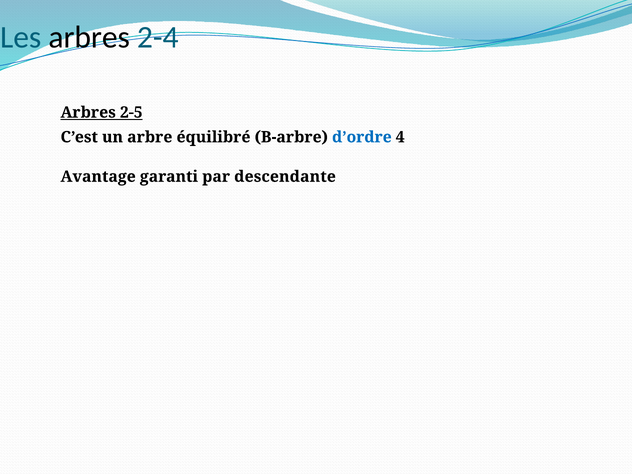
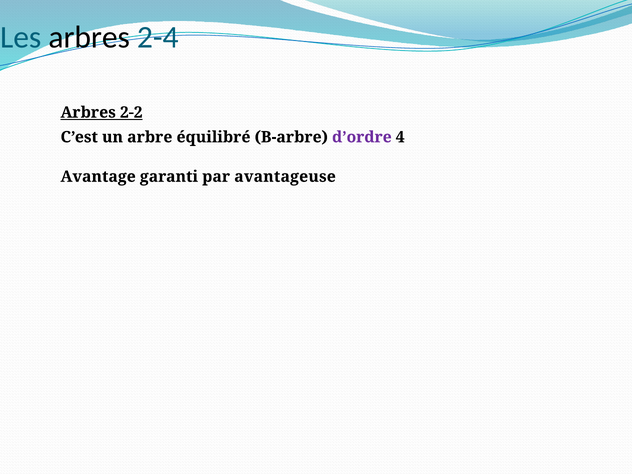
2-5: 2-5 -> 2-2 (131, 112)
d’ordre colour: blue -> purple (362, 137)
descendante: descendante -> avantageuse (285, 177)
